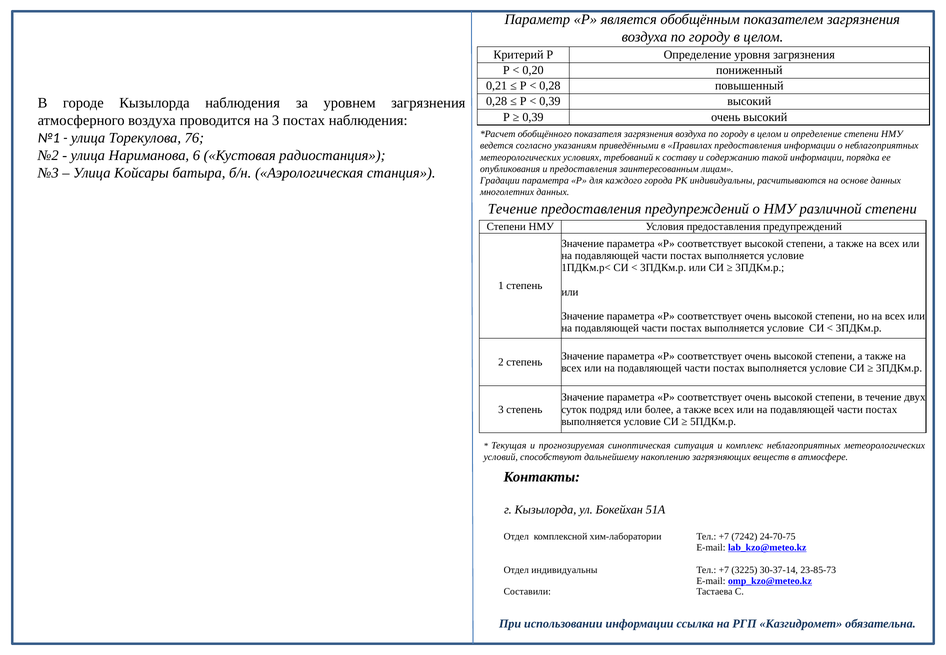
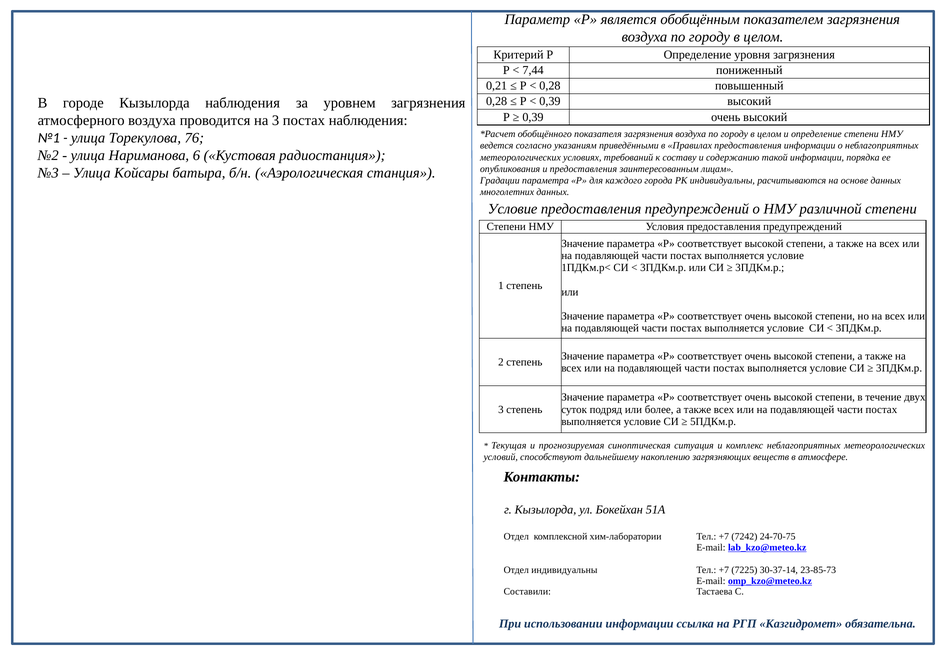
0,20: 0,20 -> 7,44 (533, 70)
Течение: Течение -> Условие (513, 209)
3225: 3225 -> 7225 (744, 570)
